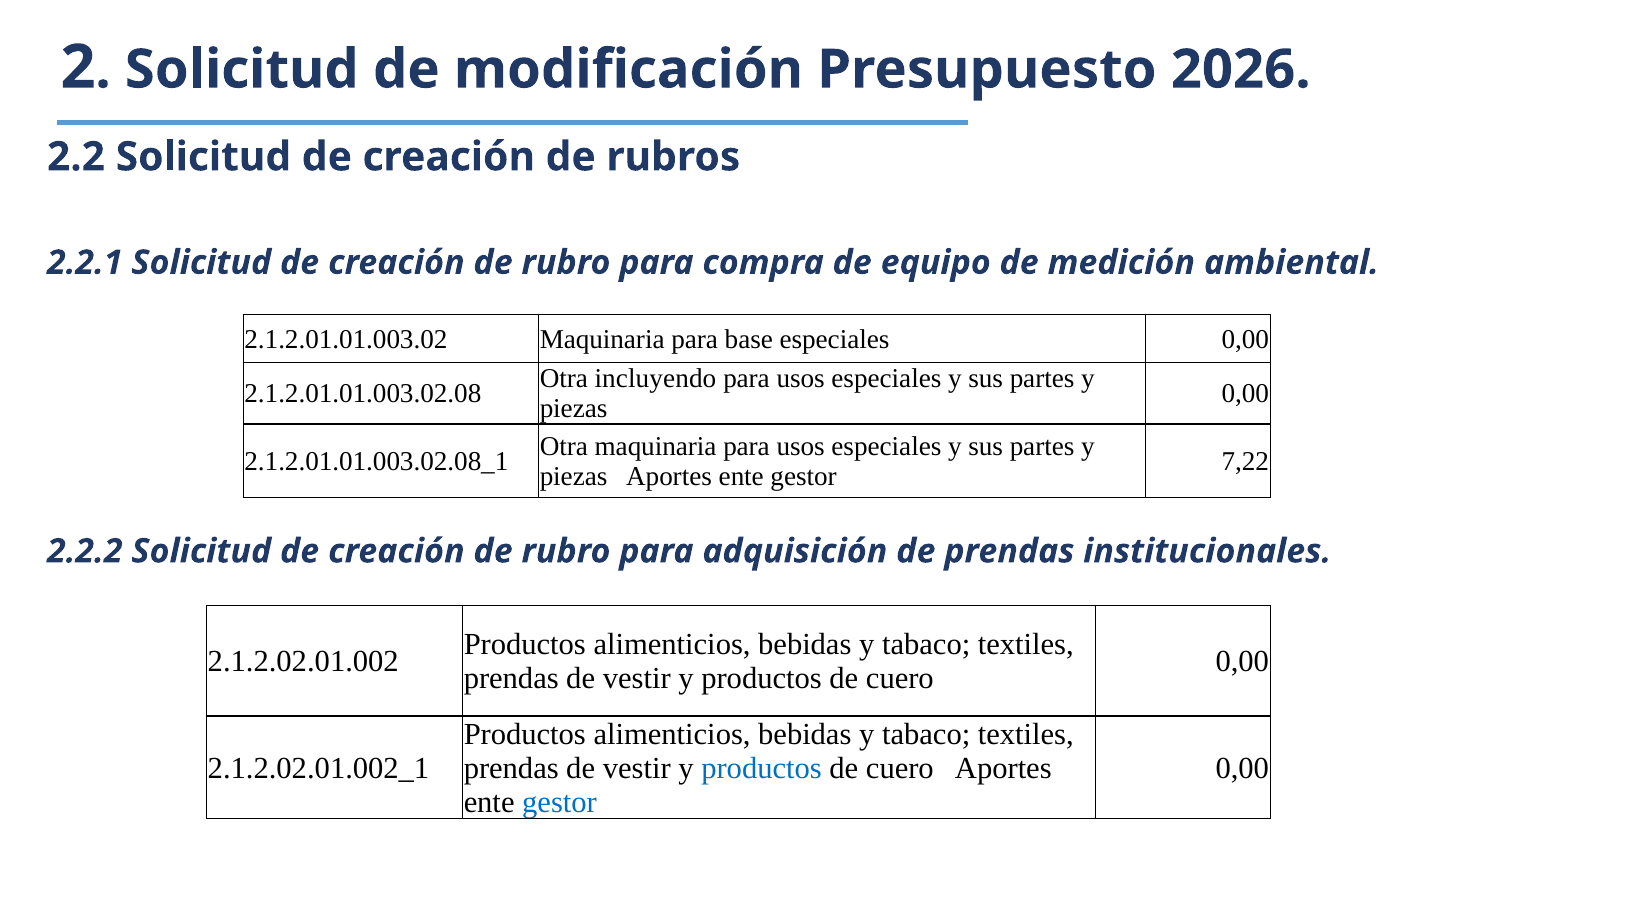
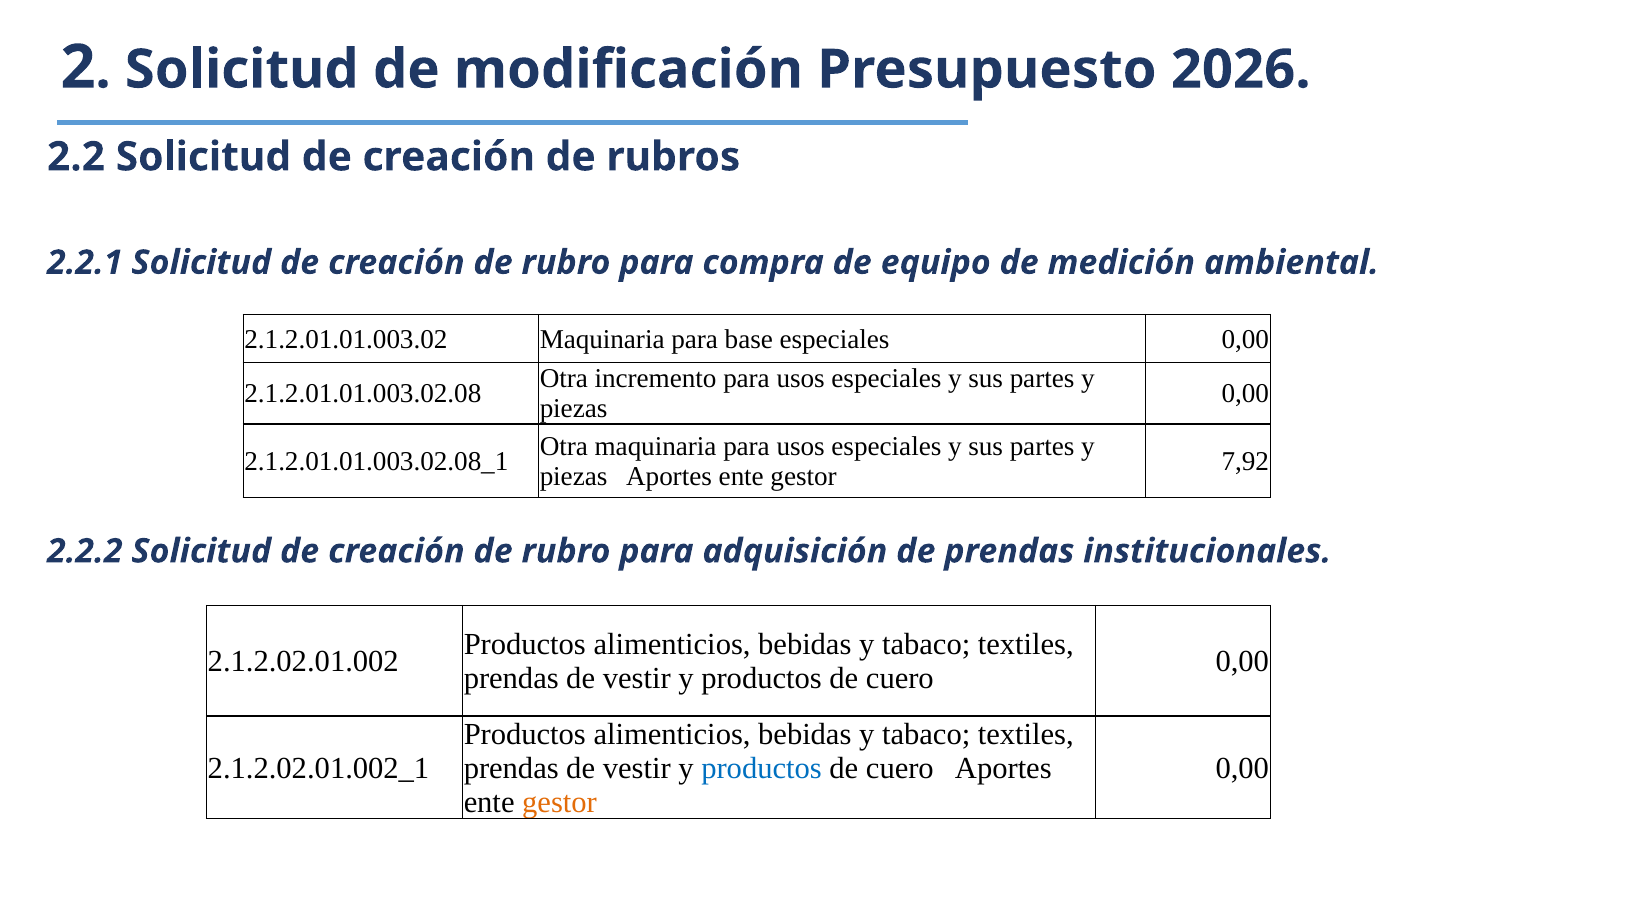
incluyendo: incluyendo -> incremento (656, 379)
7,22: 7,22 -> 7,92 (1245, 461)
gestor colour: blue -> orange (560, 802)
